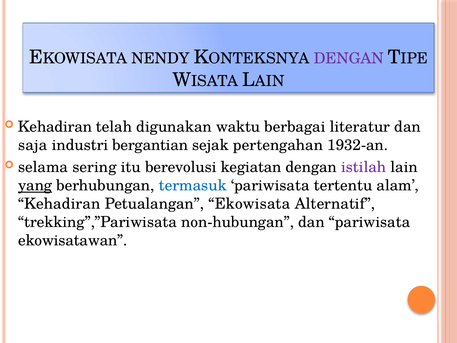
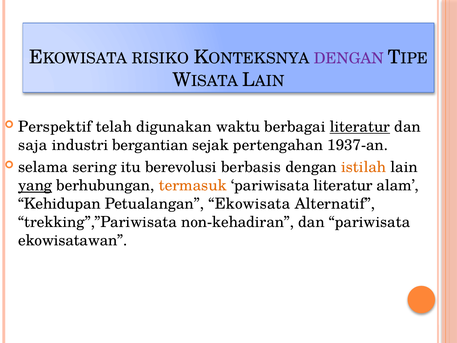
NENDY: NENDY -> RISIKO (160, 58)
Kehadiran: Kehadiran -> Perspektif (55, 127)
literatur underline: none -> present (360, 127)
1932-an: 1932-an -> 1937-an (358, 145)
kegiatan: kegiatan -> berbasis (251, 167)
istilah colour: purple -> orange (364, 167)
termasuk colour: blue -> orange (193, 185)
pariwisata tertentu: tertentu -> literatur (343, 185)
Kehadiran: Kehadiran -> Kehidupan (59, 204)
non-hubungan: non-hubungan -> non-kehadiran (238, 222)
